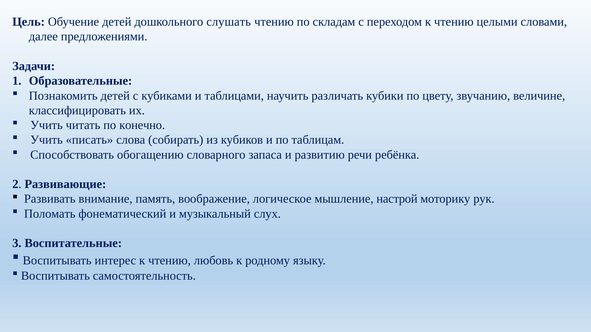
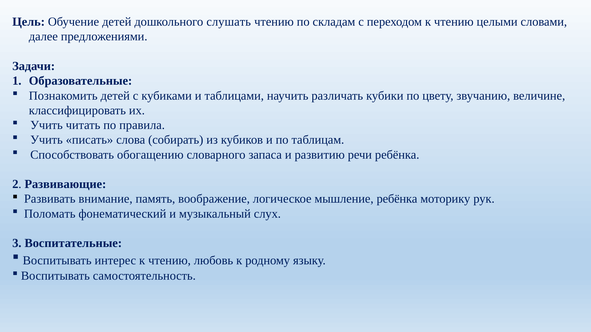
конечно: конечно -> правила (142, 125)
мышление настрой: настрой -> ребёнка (397, 199)
